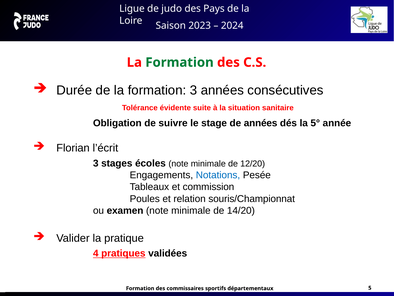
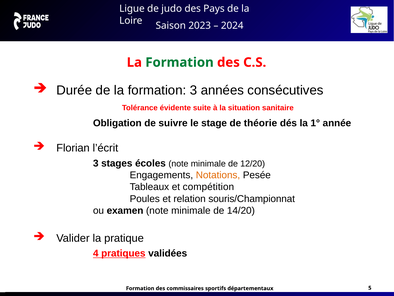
de années: années -> théorie (260, 123)
5°: 5° -> 1° (315, 123)
Notations colour: blue -> orange (218, 175)
commission: commission -> compétition (208, 187)
